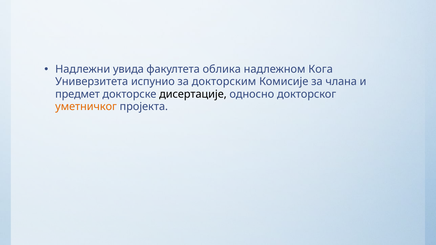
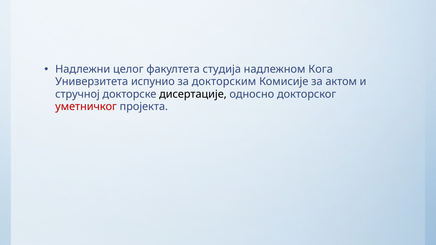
увида: увида -> целог (128, 69)
облика: облика -> студија (222, 69)
члана: члана -> актом (341, 82)
предмет: предмет -> стручној (77, 94)
уметничког colour: orange -> red (86, 107)
